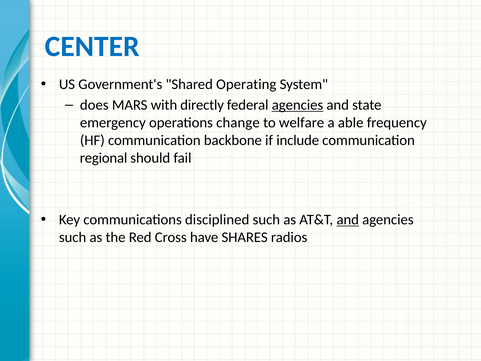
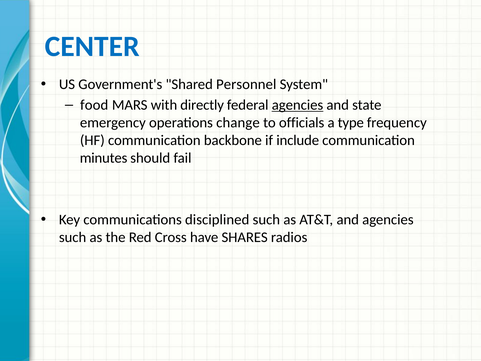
Operating: Operating -> Personnel (246, 84)
does: does -> food (94, 105)
welfare: welfare -> officials (302, 123)
able: able -> type (351, 123)
regional: regional -> minutes (104, 158)
and underline: present -> none (348, 220)
